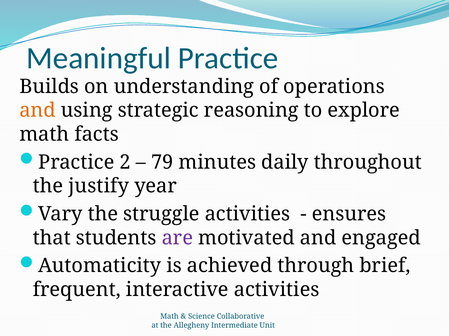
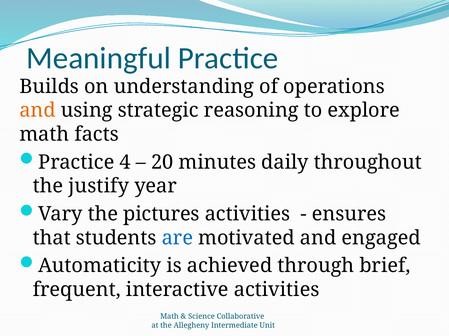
2: 2 -> 4 (125, 163)
79: 79 -> 20 (162, 163)
struggle: struggle -> pictures (161, 214)
are colour: purple -> blue (177, 238)
